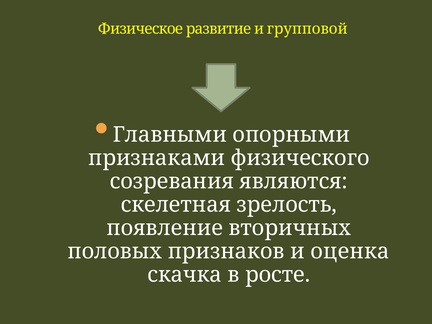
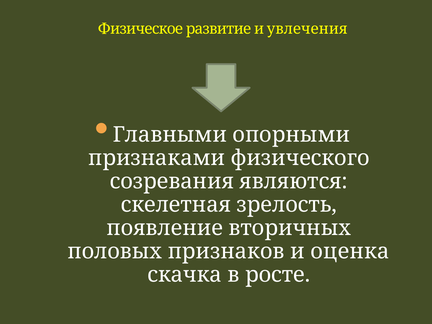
групповой: групповой -> увлечения (307, 29)
